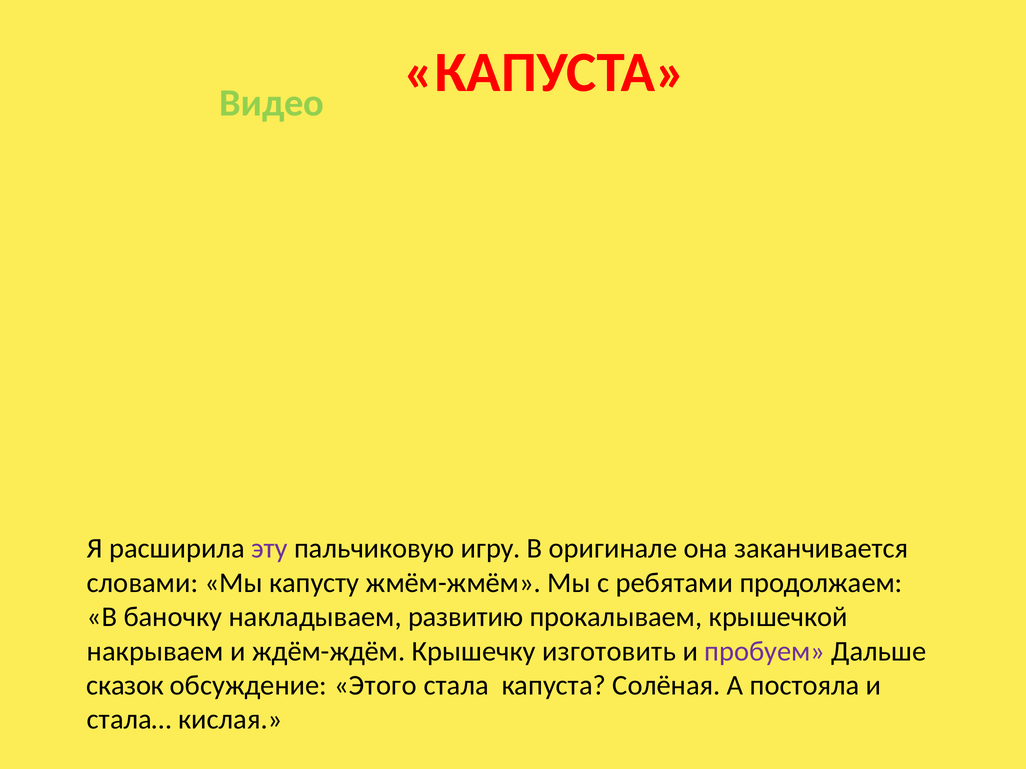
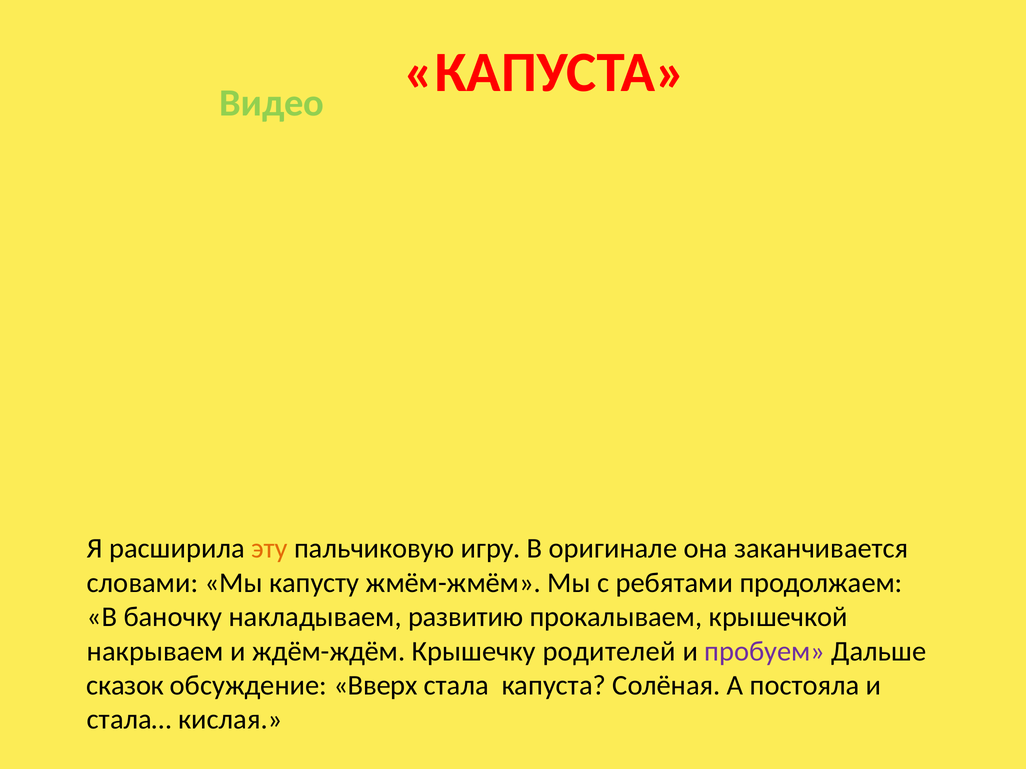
эту colour: purple -> orange (269, 549)
изготовить: изготовить -> родителей (609, 652)
Этого: Этого -> Вверх (376, 686)
